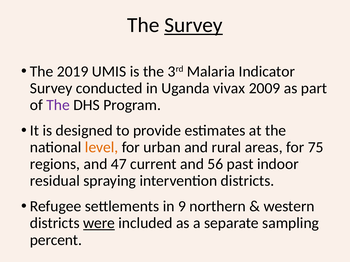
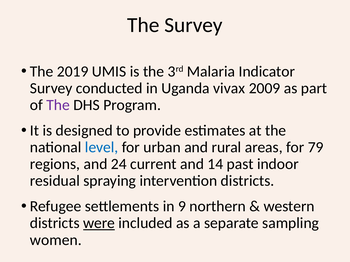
Survey underline: present -> none (193, 25)
level colour: orange -> blue (102, 148)
75: 75 -> 79 (316, 148)
47: 47 -> 24 (119, 164)
56: 56 -> 14 (215, 164)
percent: percent -> women (56, 240)
